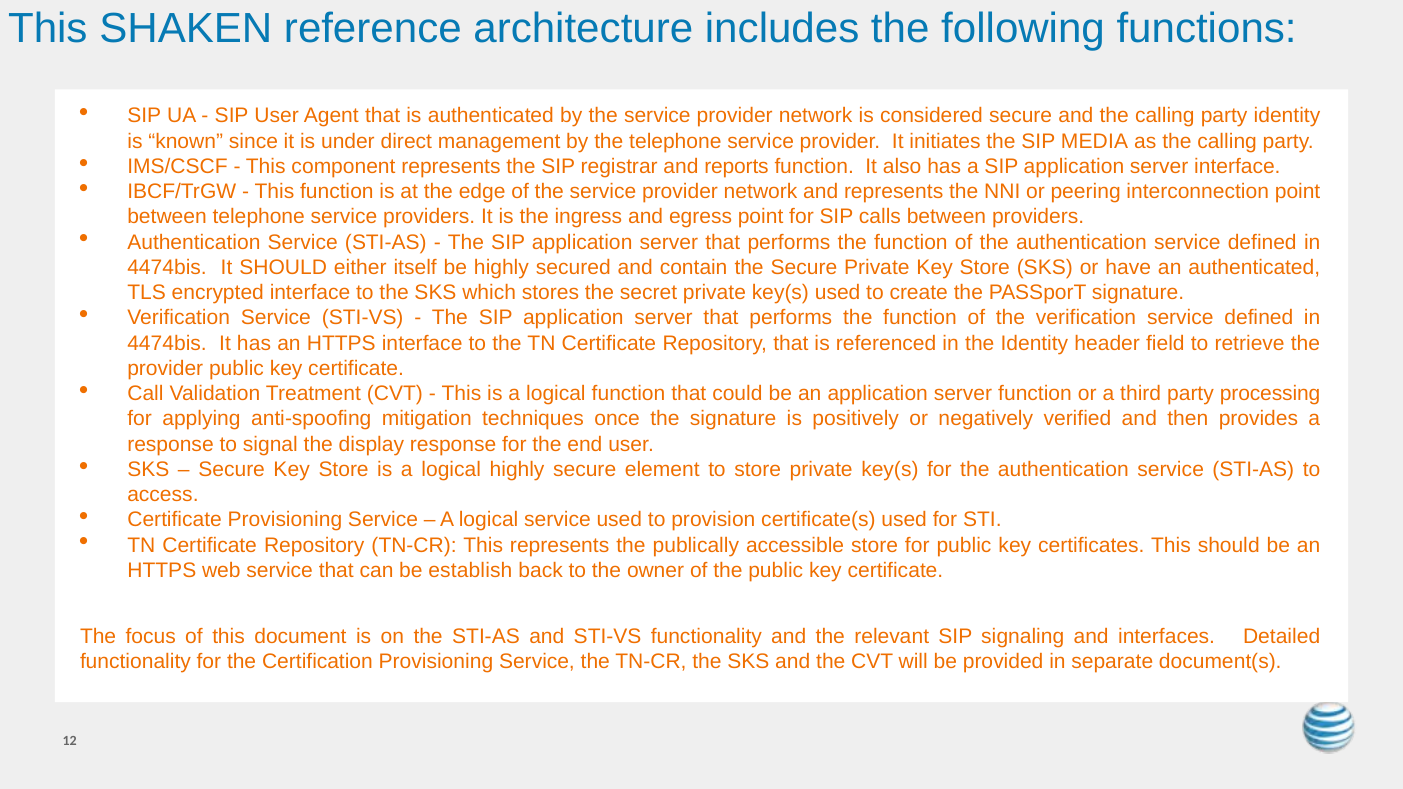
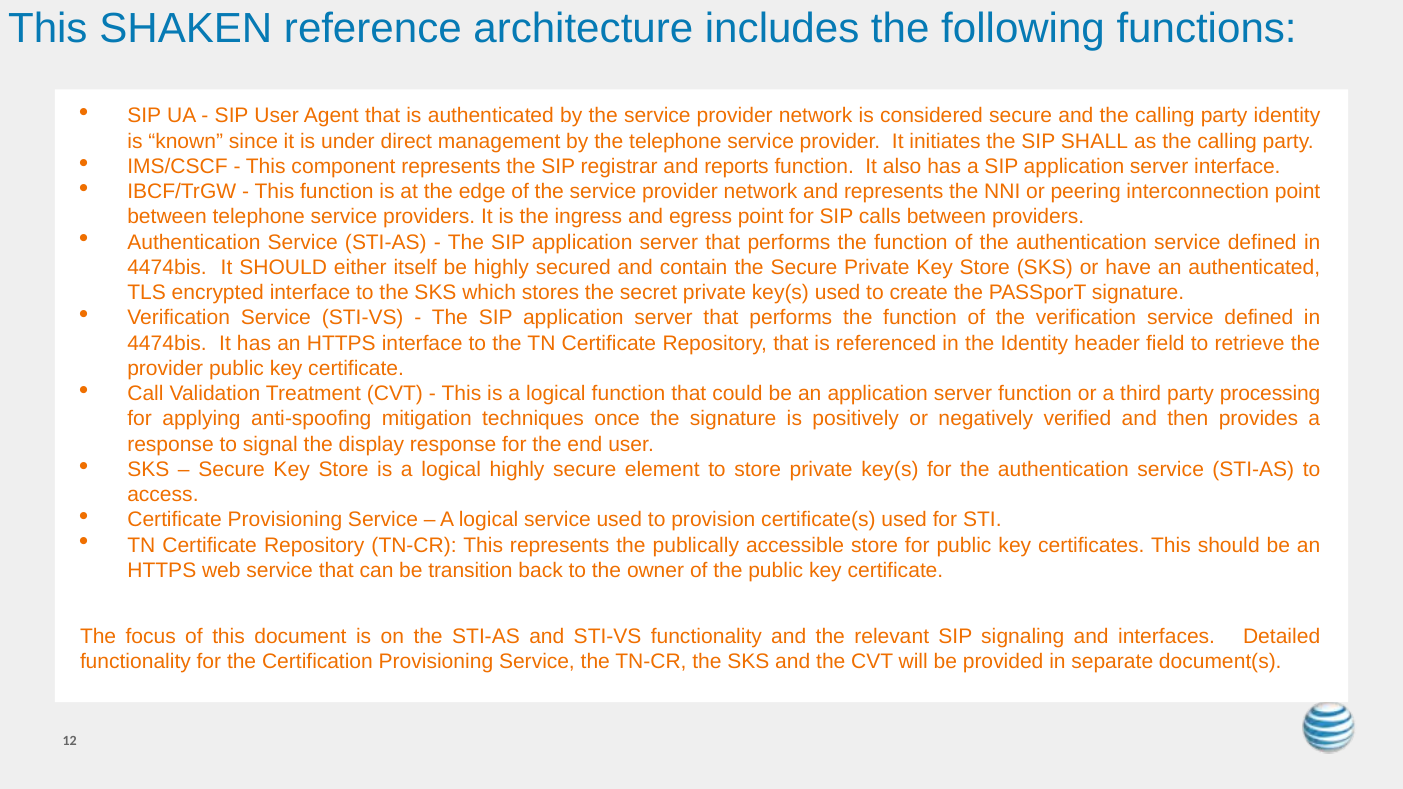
MEDIA: MEDIA -> SHALL (1094, 141)
establish: establish -> transition (471, 571)
